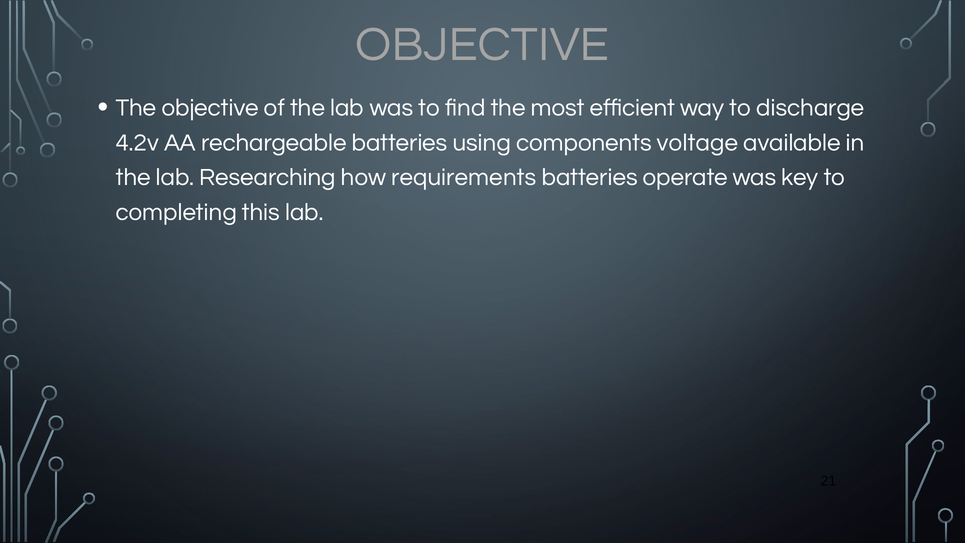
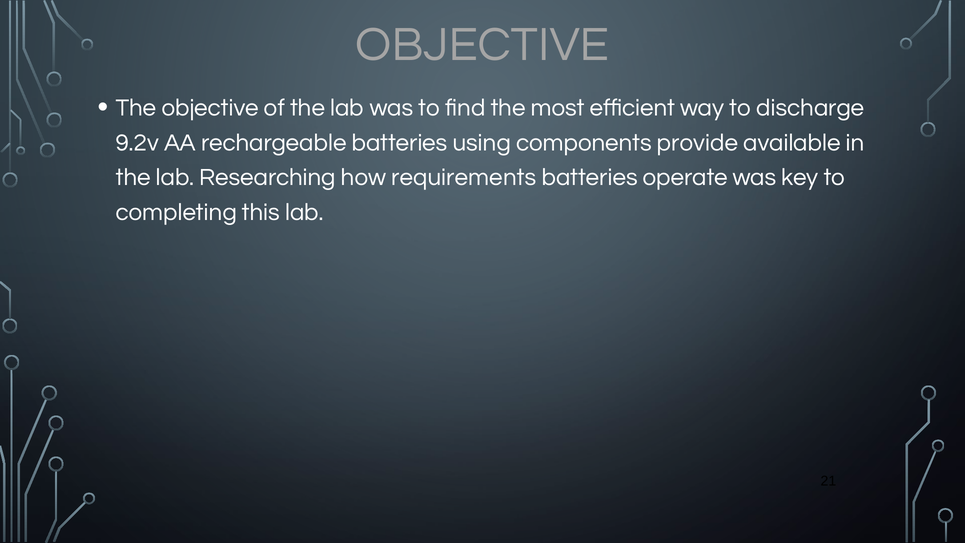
4.2v: 4.2v -> 9.2v (137, 143)
voltage: voltage -> provide (697, 143)
